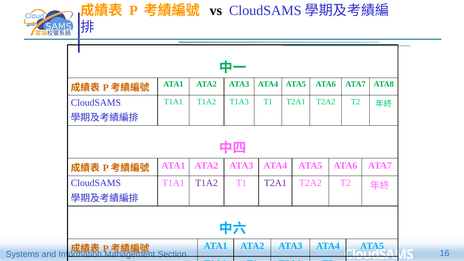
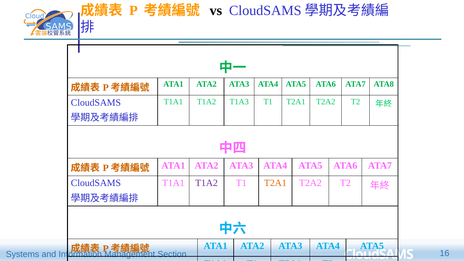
T2A1 colour: purple -> orange (275, 183)
